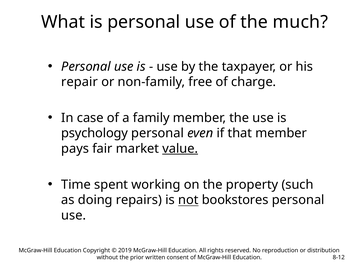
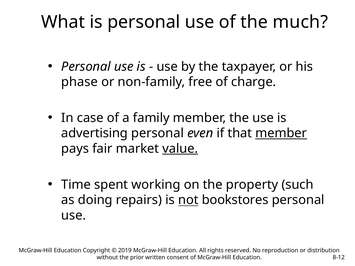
repair: repair -> phase (80, 82)
psychology: psychology -> advertising (95, 133)
member underline: none -> present (281, 133)
